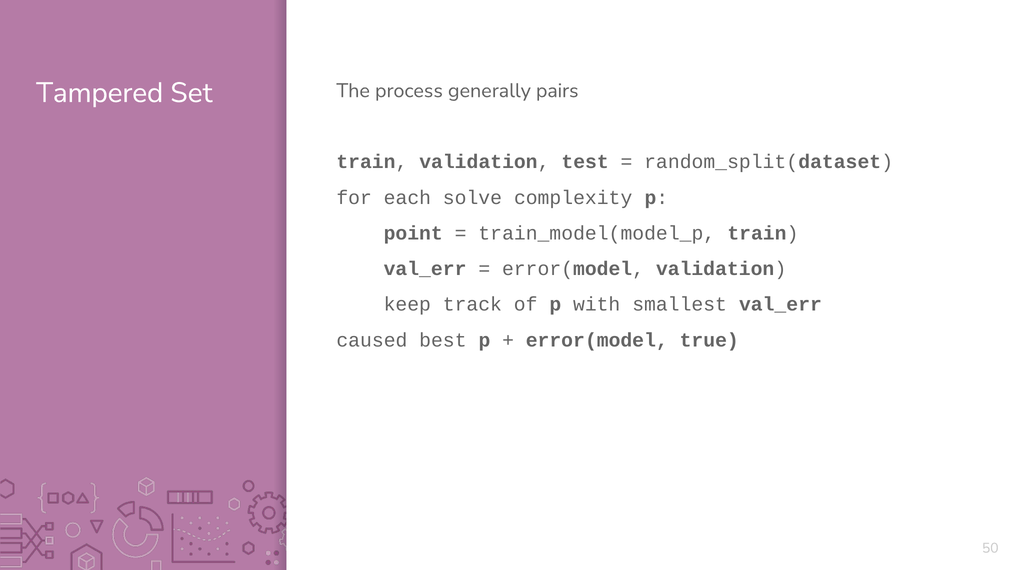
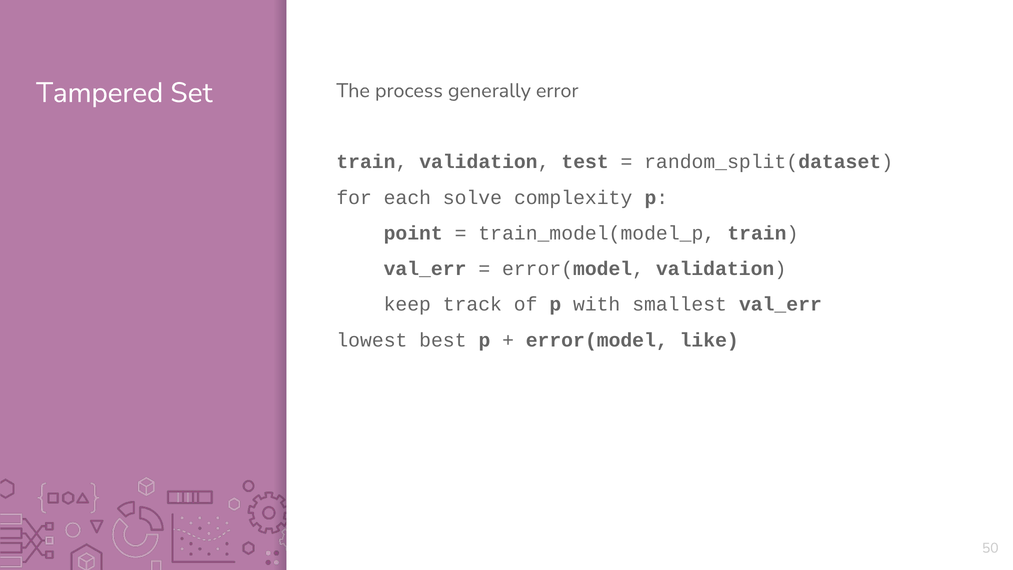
pairs: pairs -> error (557, 91)
caused: caused -> lowest (372, 340)
true: true -> like (709, 340)
